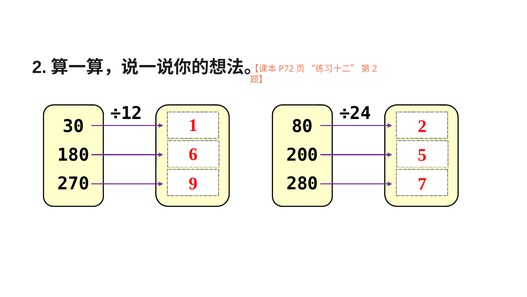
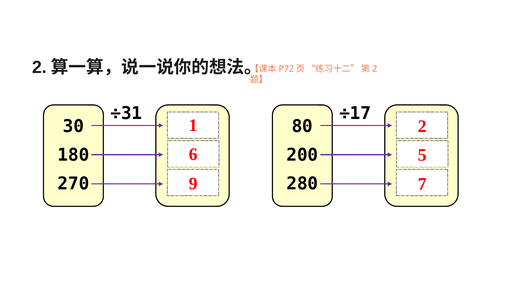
÷12: ÷12 -> ÷31 (126, 113)
÷24: ÷24 -> ÷17 (355, 113)
